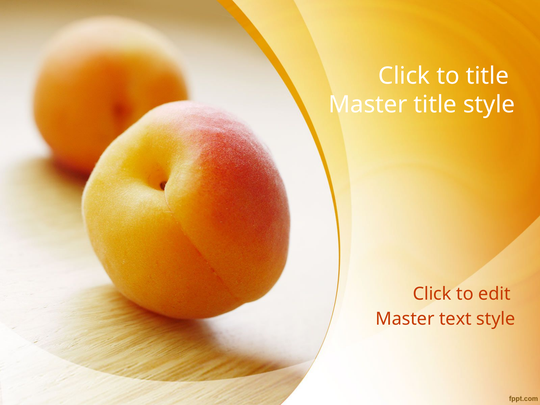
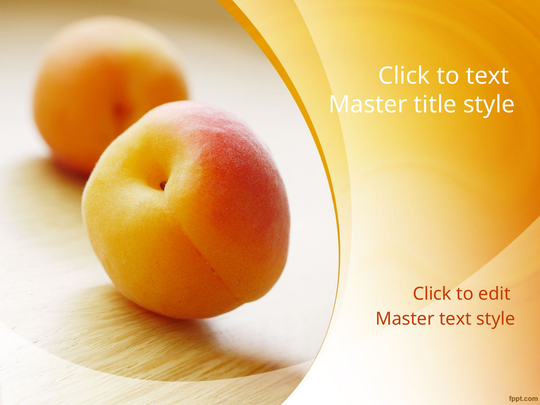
to title: title -> text (487, 76)
